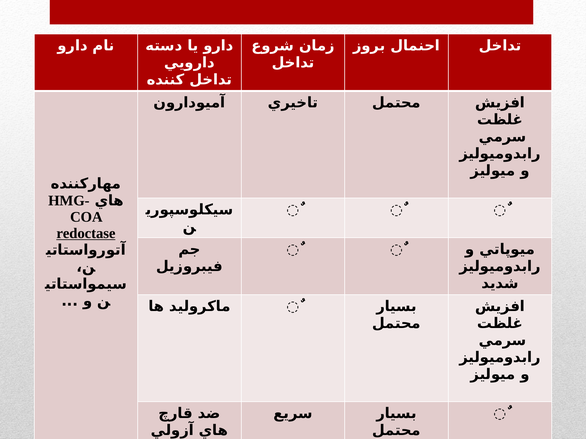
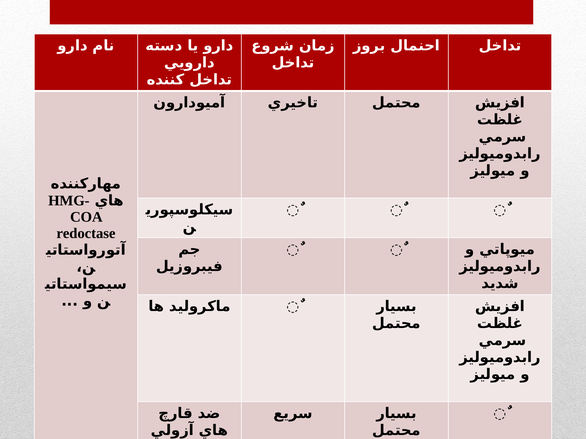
redoctase underline: present -> none (86, 234)
